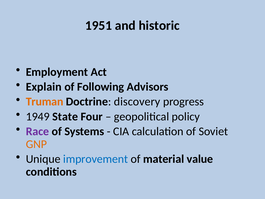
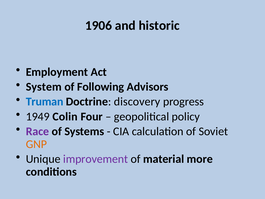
1951: 1951 -> 1906 (99, 25)
Explain: Explain -> System (44, 87)
Truman colour: orange -> blue (45, 102)
State: State -> Colin (65, 116)
improvement colour: blue -> purple (96, 159)
value: value -> more (200, 159)
